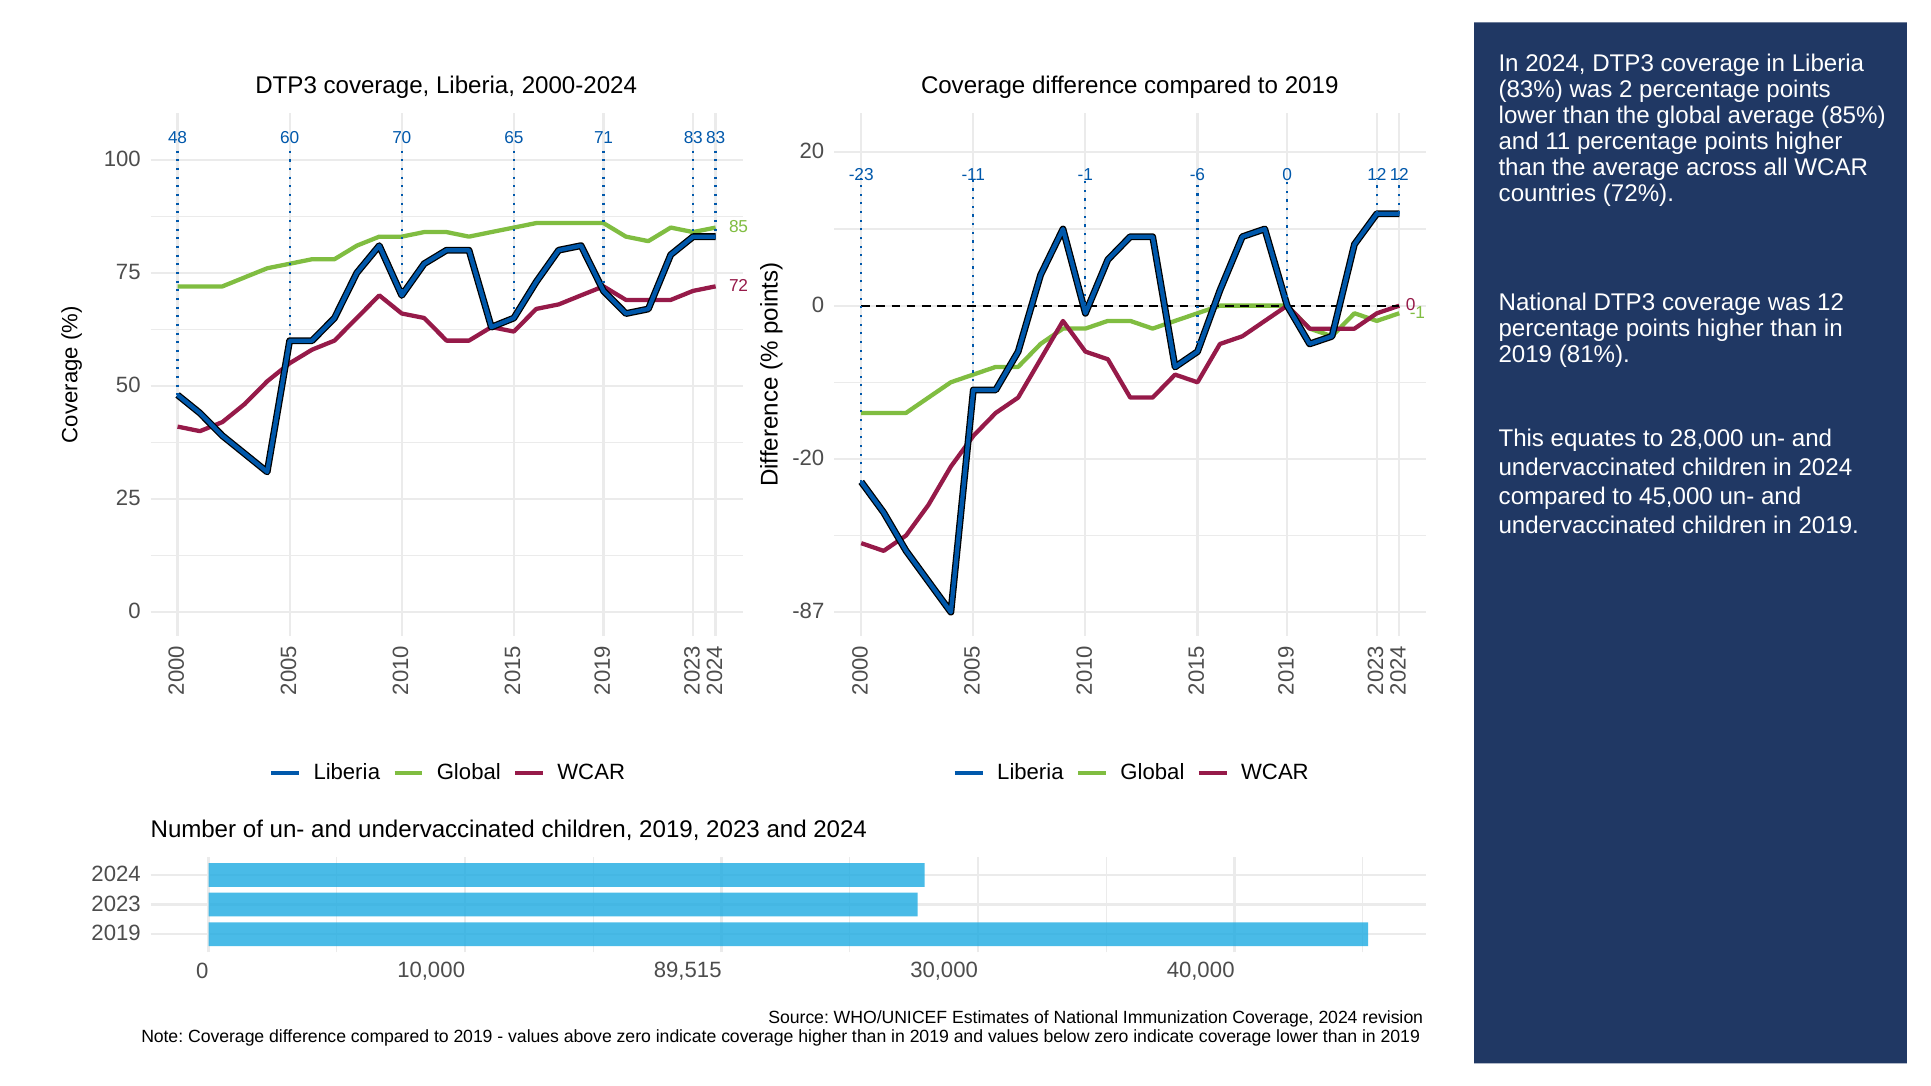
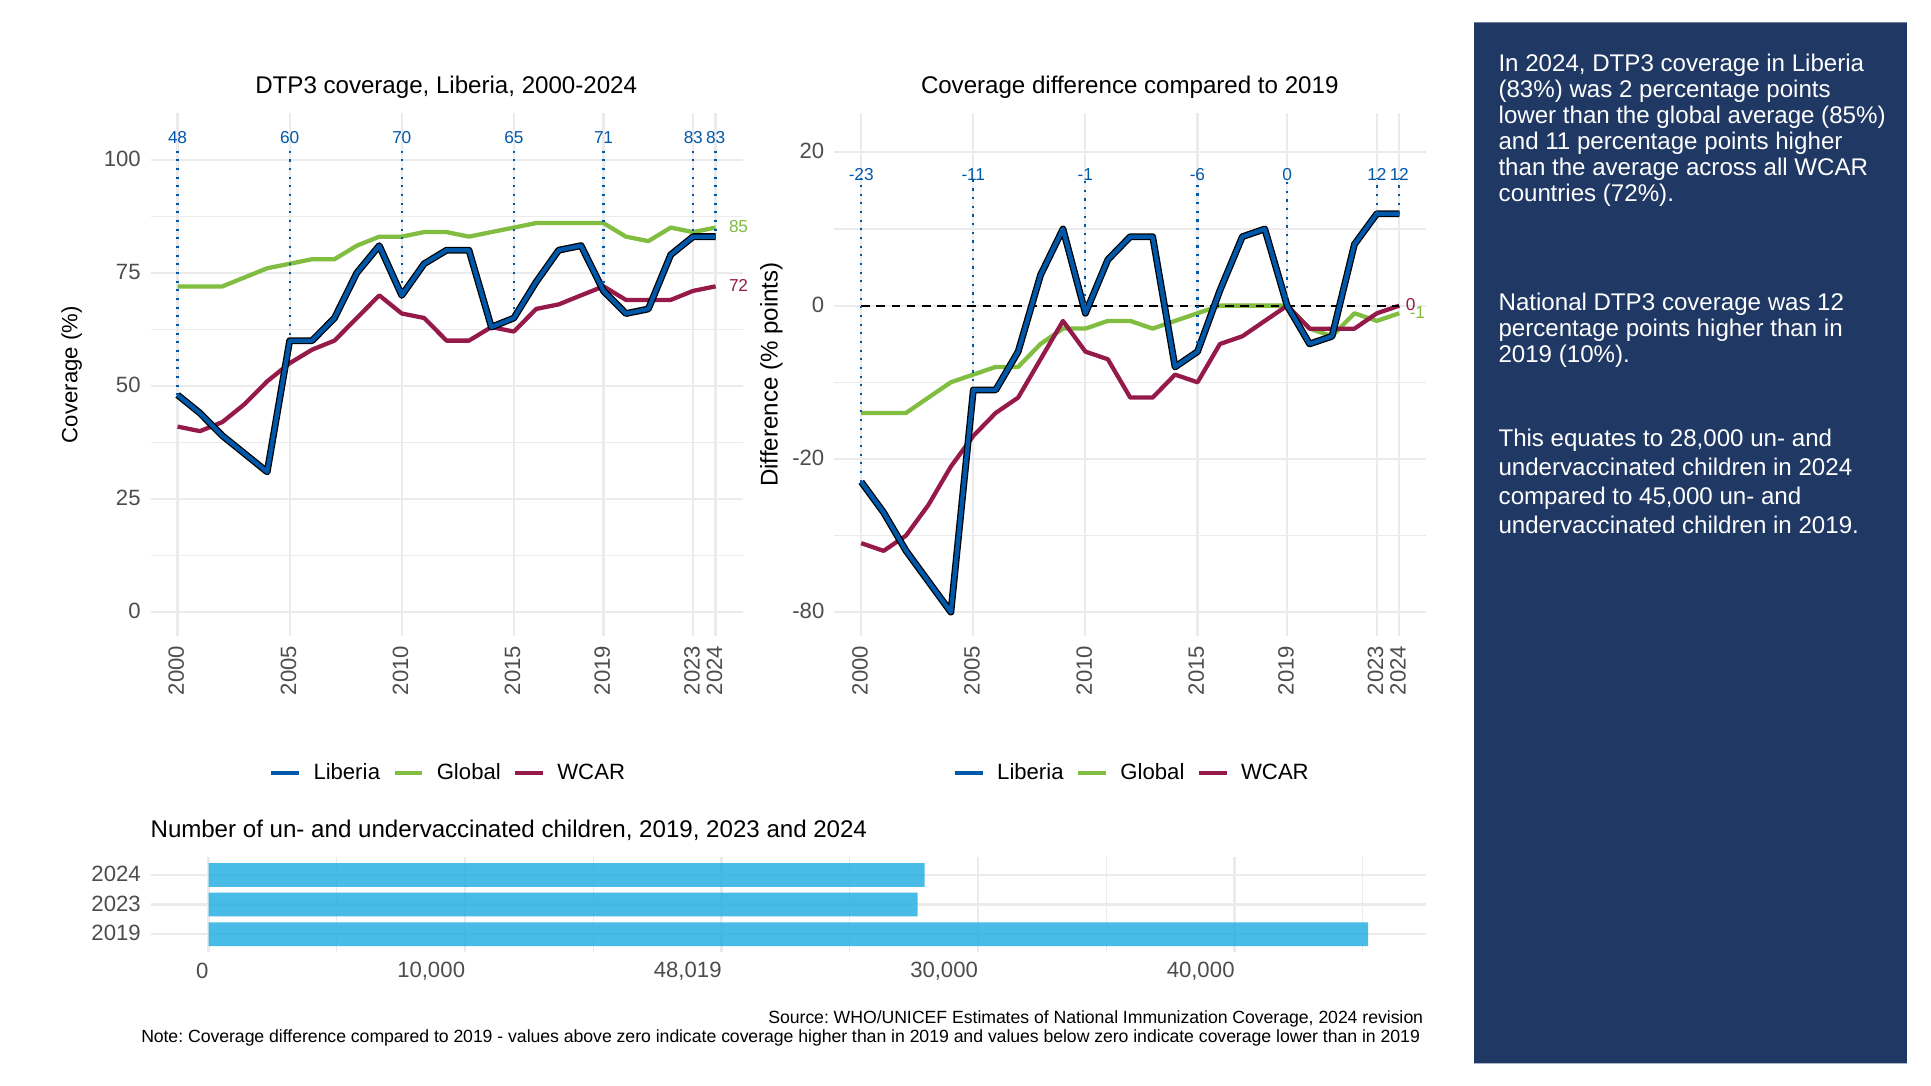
81%: 81% -> 10% (1594, 355)
-87: -87 -> -80 (808, 611)
89,515: 89,515 -> 48,019 (688, 970)
